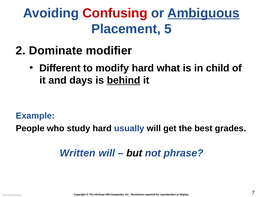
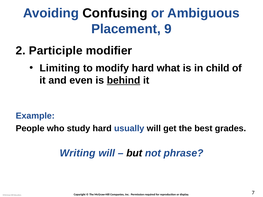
Confusing colour: red -> black (115, 13)
Ambiguous underline: present -> none (203, 13)
5: 5 -> 9 (168, 29)
Dominate: Dominate -> Participle (56, 51)
Different: Different -> Limiting (60, 68)
days: days -> even (81, 80)
Written: Written -> Writing (78, 153)
